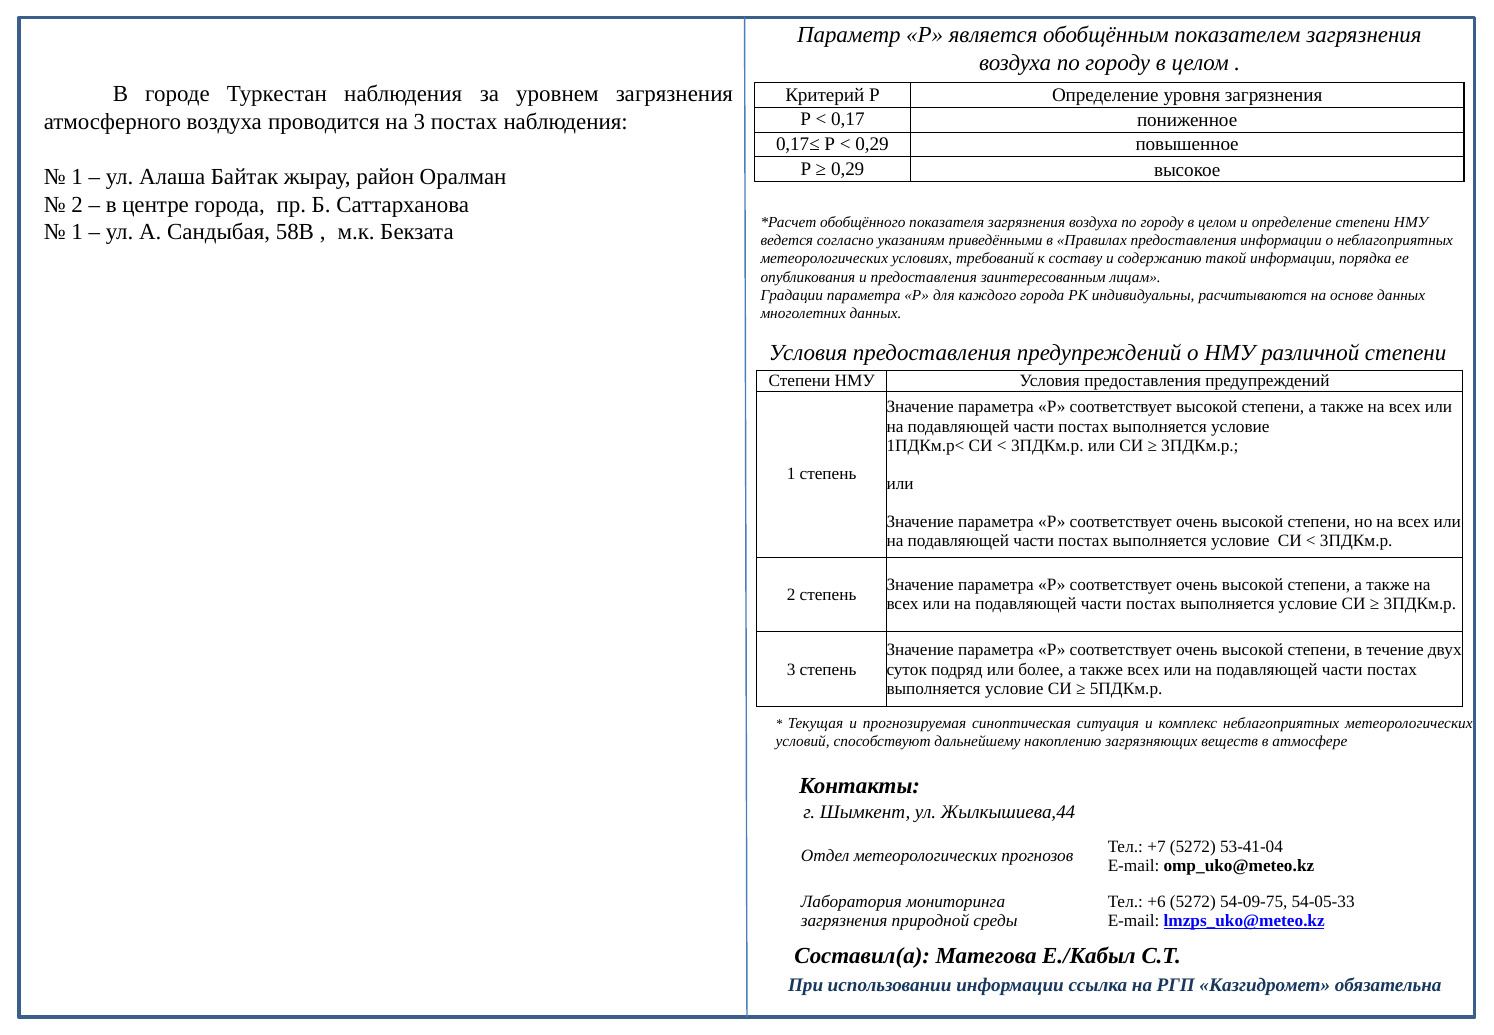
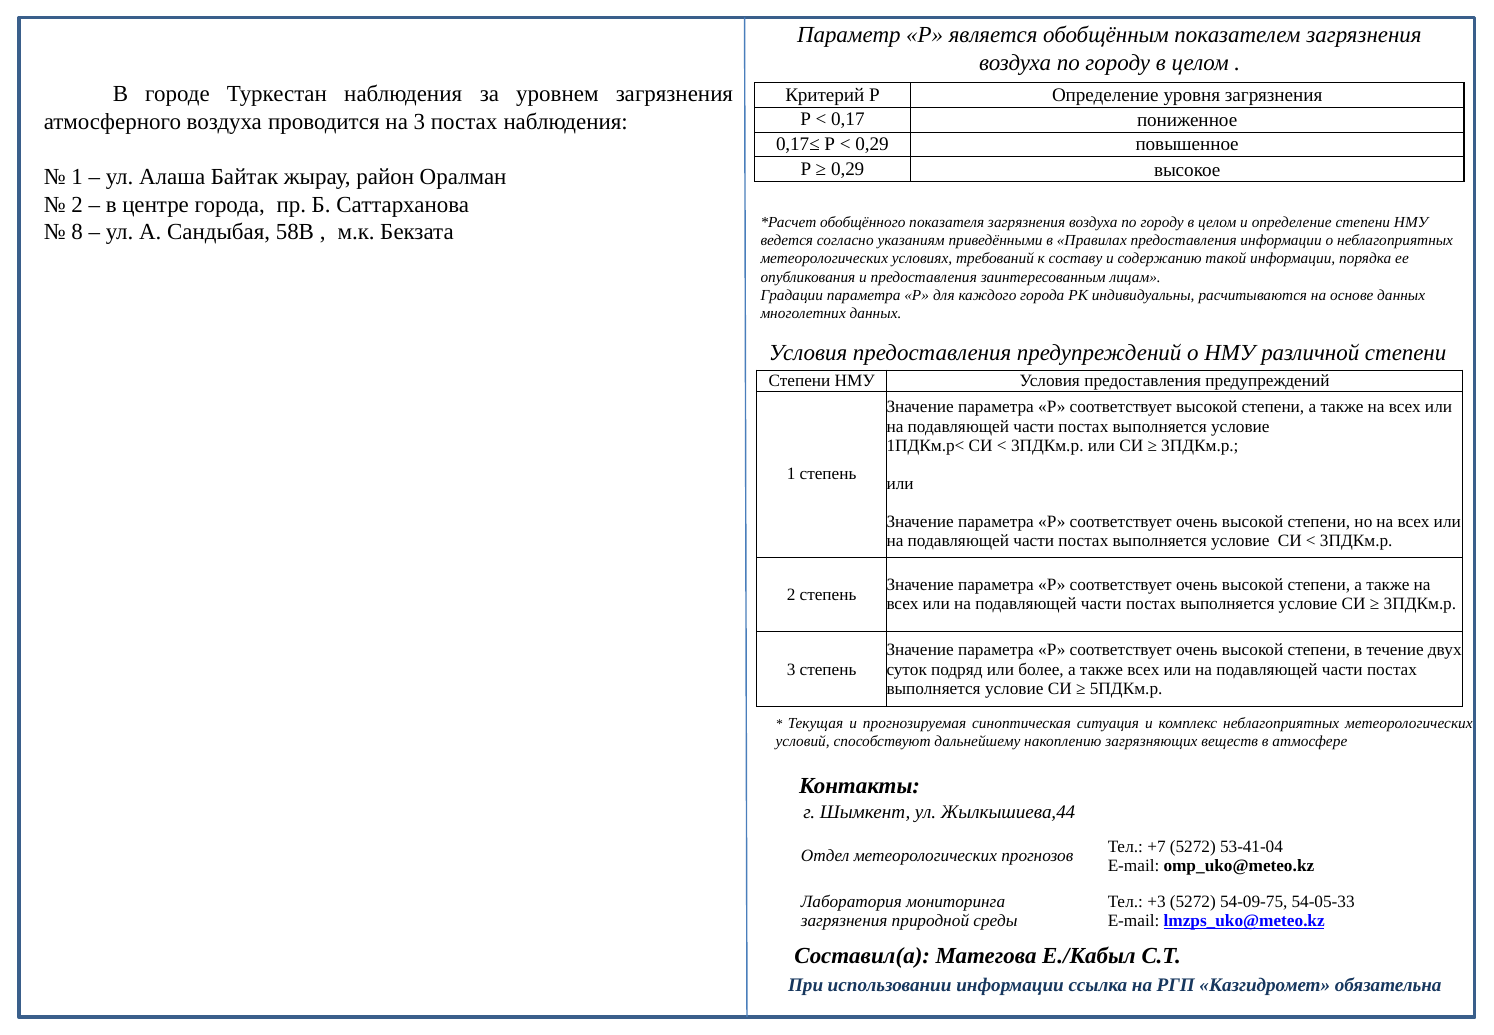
1: 1 -> 8 (77, 232)
+6: +6 -> +3 (1156, 901)
